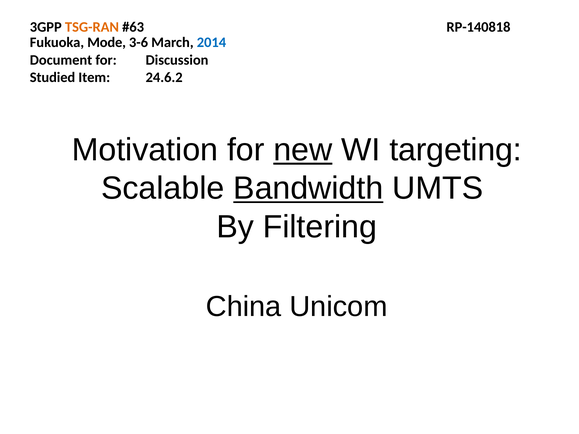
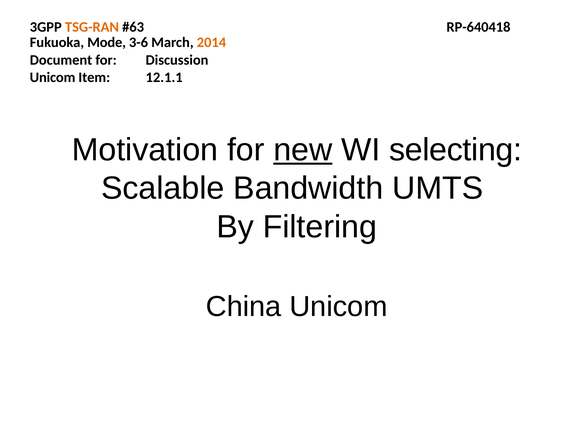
RP-140818: RP-140818 -> RP-640418 (478, 27)
2014 colour: blue -> orange (211, 42)
Studied: Studied -> Unicom (53, 77)
24.6.2: 24.6.2 -> 12.1.1 (164, 77)
targeting: targeting -> selecting (456, 150)
Bandwidth underline: present -> none (308, 188)
